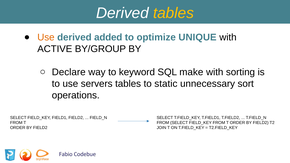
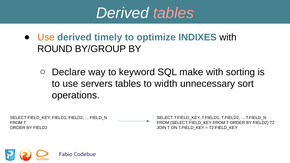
tables colour: yellow -> pink (173, 13)
added: added -> timely (108, 37)
UNIQUE: UNIQUE -> INDIXES (198, 37)
ACTIVE: ACTIVE -> ROUND (55, 49)
static: static -> width (166, 84)
